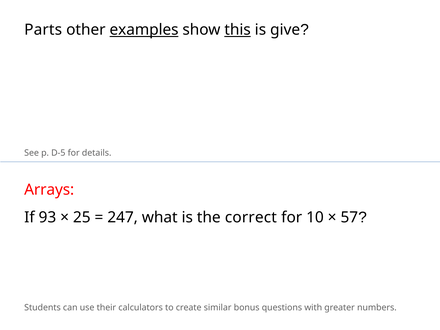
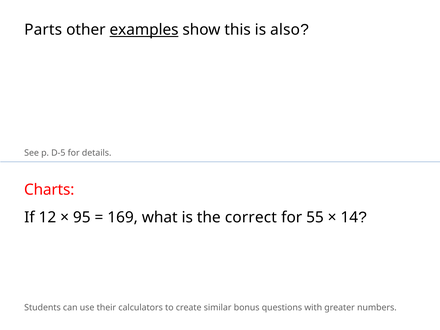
this underline: present -> none (238, 30)
give: give -> also (285, 30)
Arrays: Arrays -> Charts (49, 190)
93: 93 -> 12 (47, 217)
25: 25 -> 95 (82, 217)
247: 247 -> 169 (123, 217)
10: 10 -> 55 (315, 217)
57: 57 -> 14 (349, 217)
